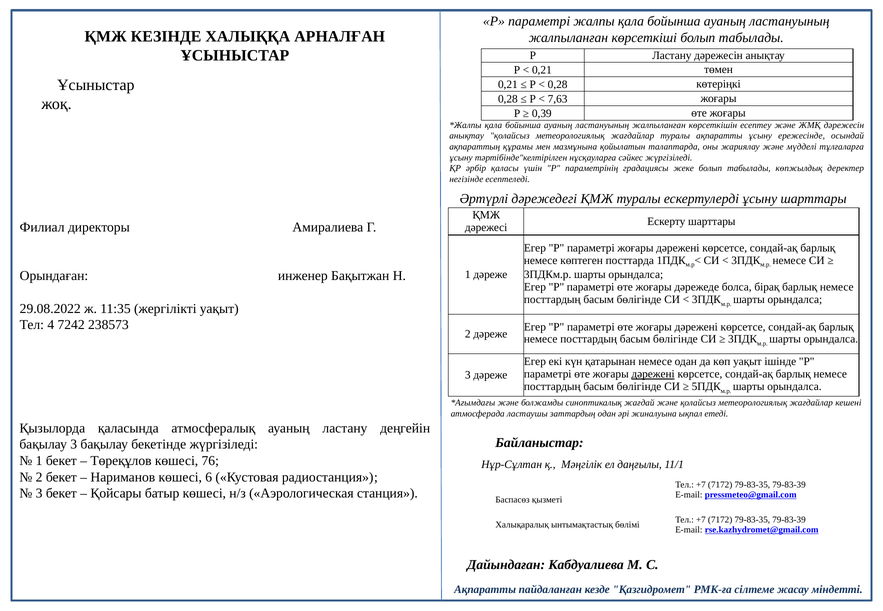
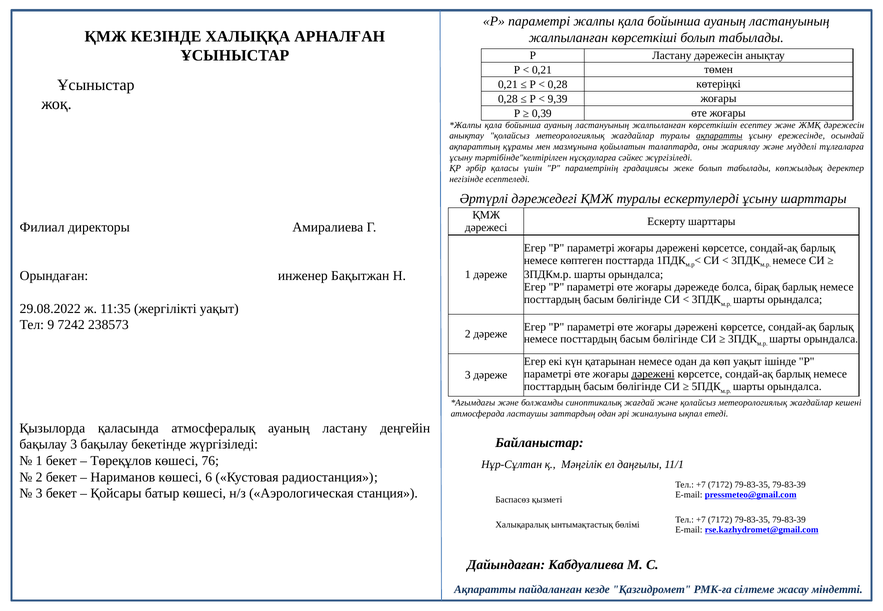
7,63: 7,63 -> 9,39 (558, 99)
ақпаратты underline: none -> present (719, 136)
4: 4 -> 9 (51, 325)
